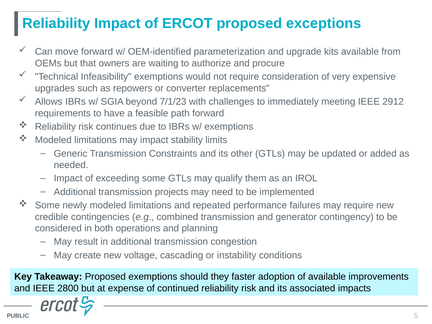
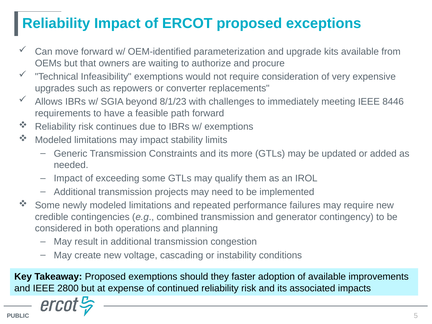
7/1/23: 7/1/23 -> 8/1/23 (173, 102)
2912: 2912 -> 8446 (393, 102)
other: other -> more (242, 154)
